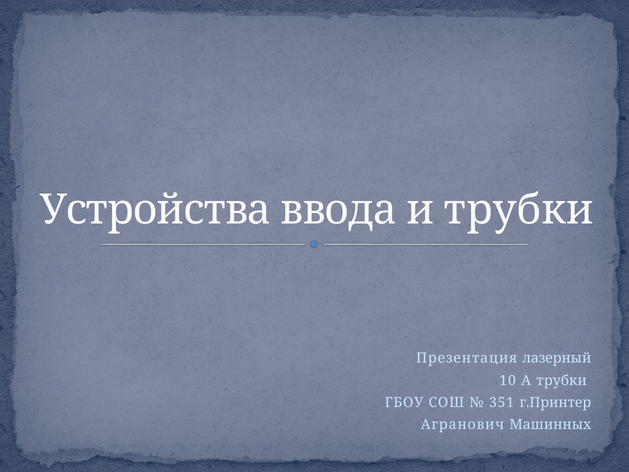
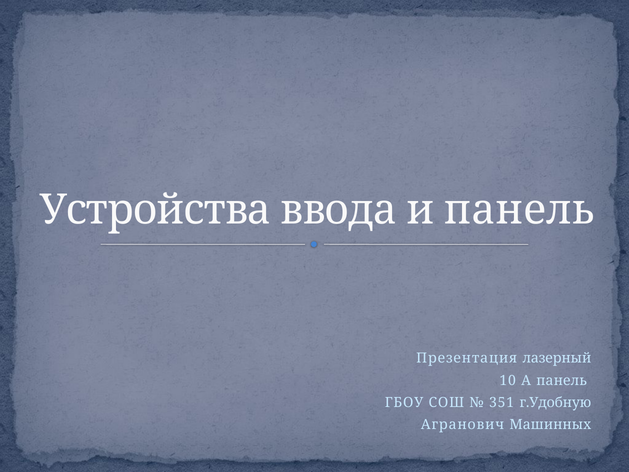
и трубки: трубки -> панель (519, 210)
А трубки: трубки -> панель (562, 380)
г.Принтер: г.Принтер -> г.Удобную (555, 402)
